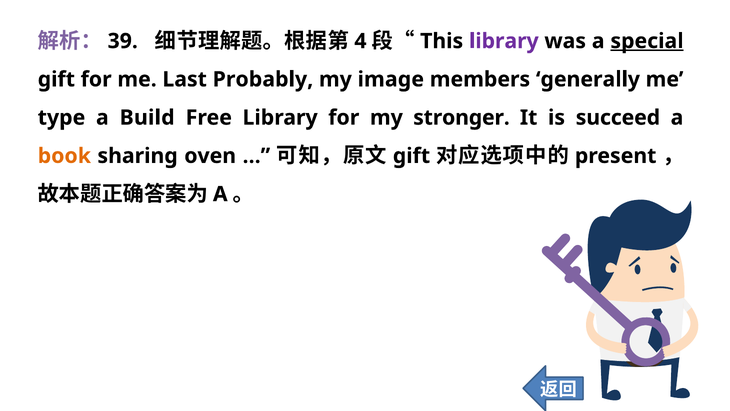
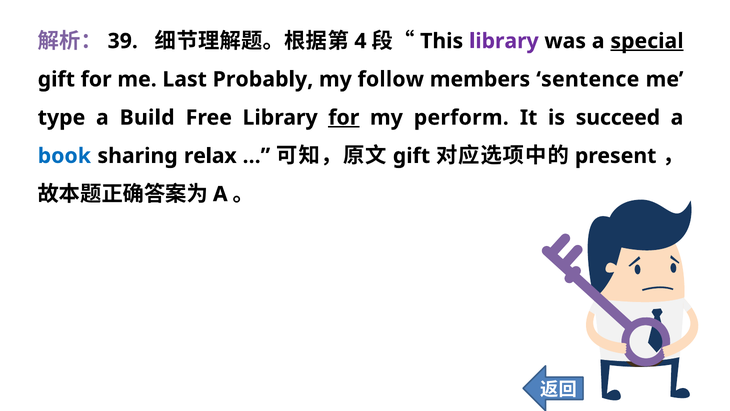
image: image -> follow (391, 79)
generally: generally -> sentence (588, 79)
for underline: none -> present (344, 118)
stronger: stronger -> perform (461, 118)
book colour: orange -> blue (64, 156)
oven: oven -> relax (210, 156)
